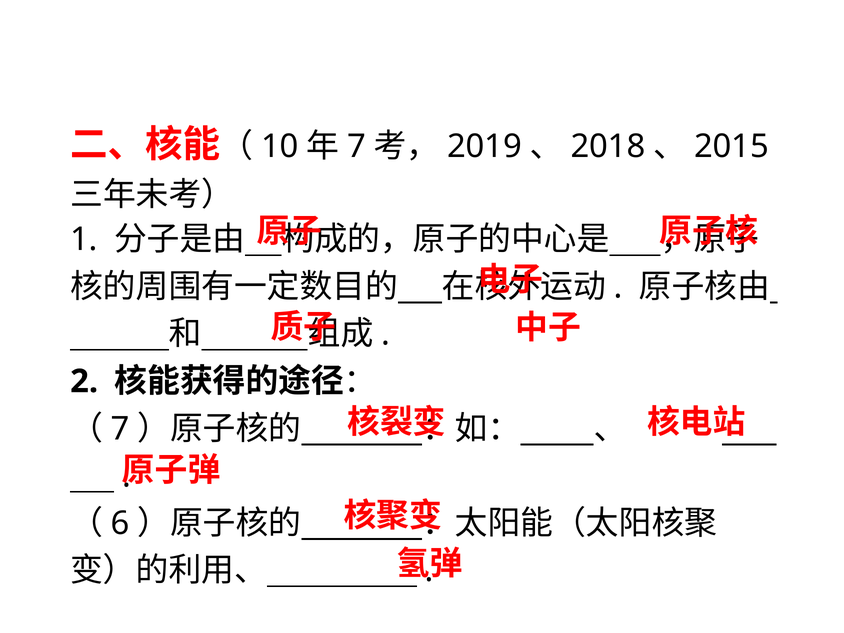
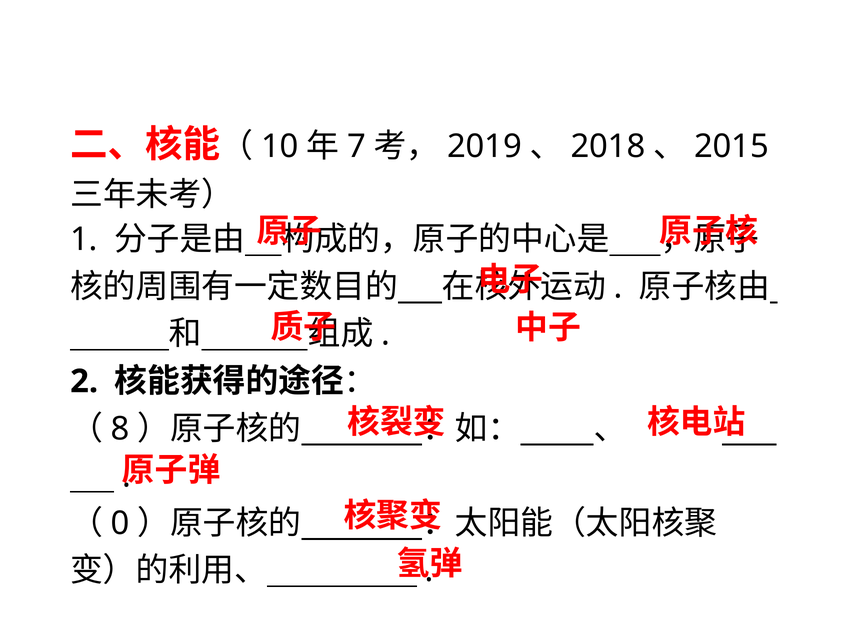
7: 7 -> 8 (120, 429)
6: 6 -> 0 (120, 523)
